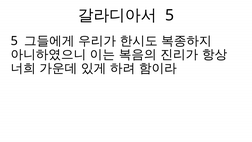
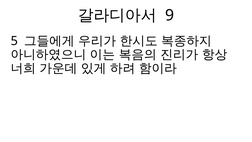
5: 5 -> 9 (170, 15)
